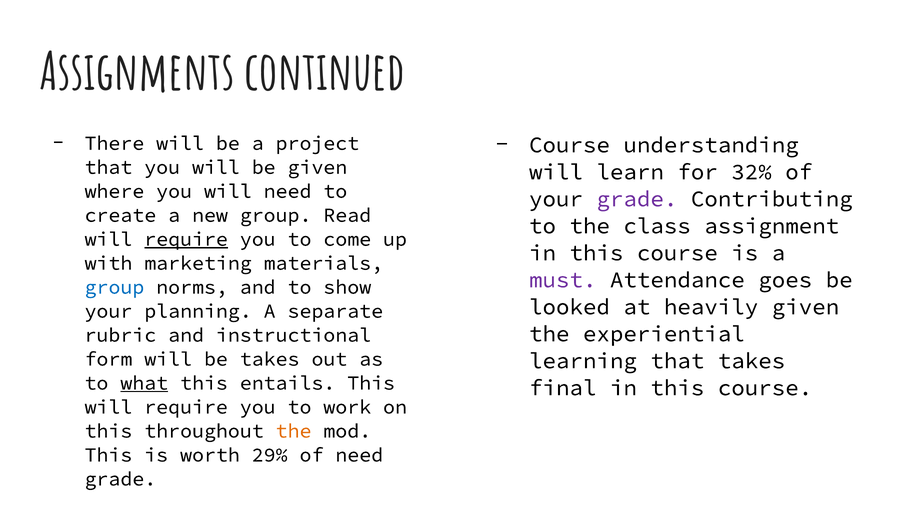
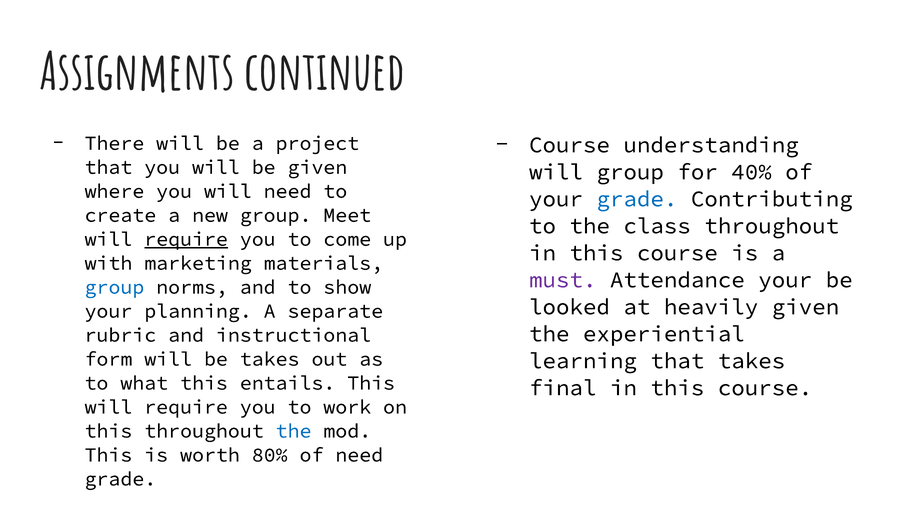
will learn: learn -> group (630, 172)
32%: 32% -> 40% (752, 172)
grade colour: purple -> blue (637, 199)
Read: Read -> Meet (347, 215)
class assignment: assignment -> throughout (772, 226)
Attendance goes: goes -> your (785, 280)
what underline: present -> none (144, 383)
the colour: orange -> blue (294, 431)
29%: 29% -> 80% (270, 455)
